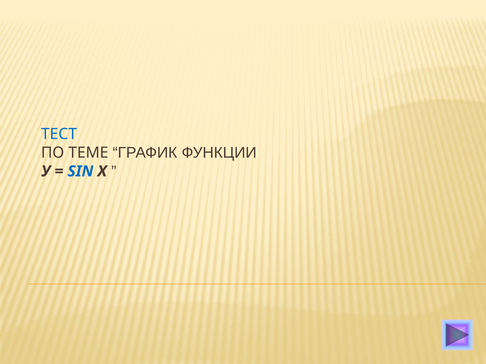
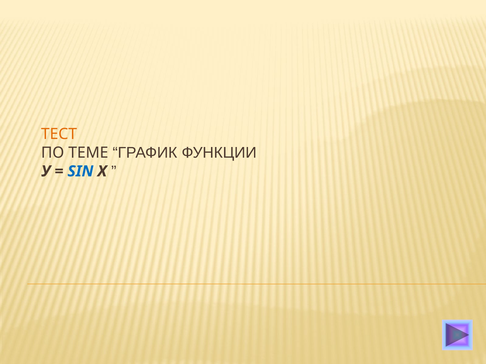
ТЕСТ colour: blue -> orange (59, 134)
